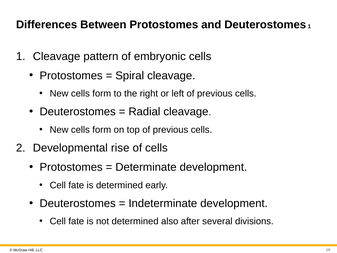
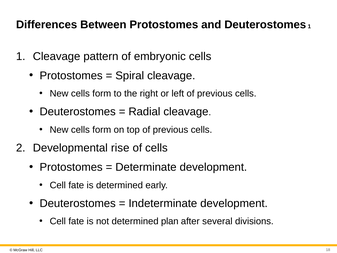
also: also -> plan (170, 221)
